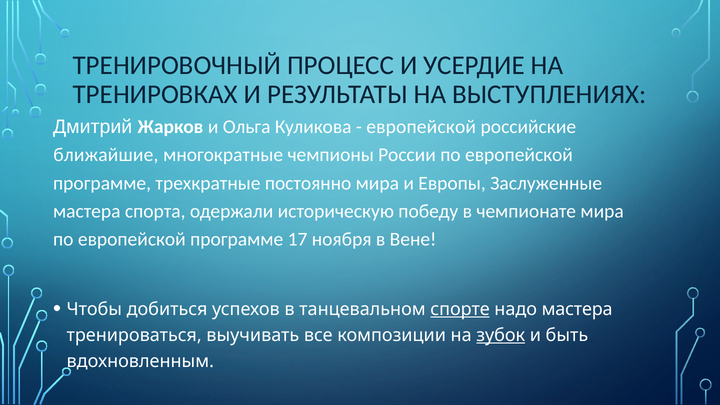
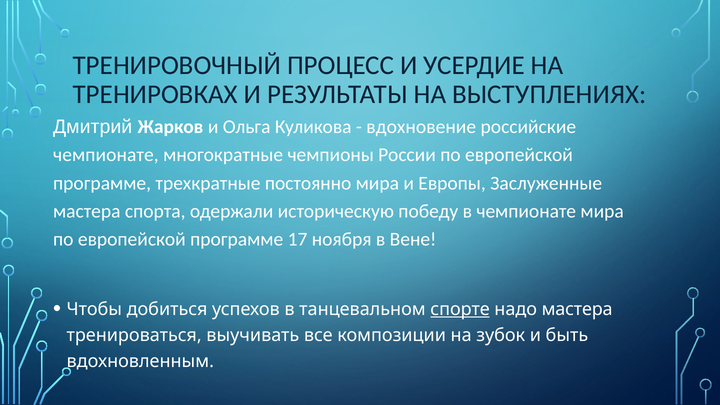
европейской: европейской -> вдохновение (421, 127)
ближайшие: ближайшие -> чемпионате (106, 155)
зубок underline: present -> none (501, 335)
